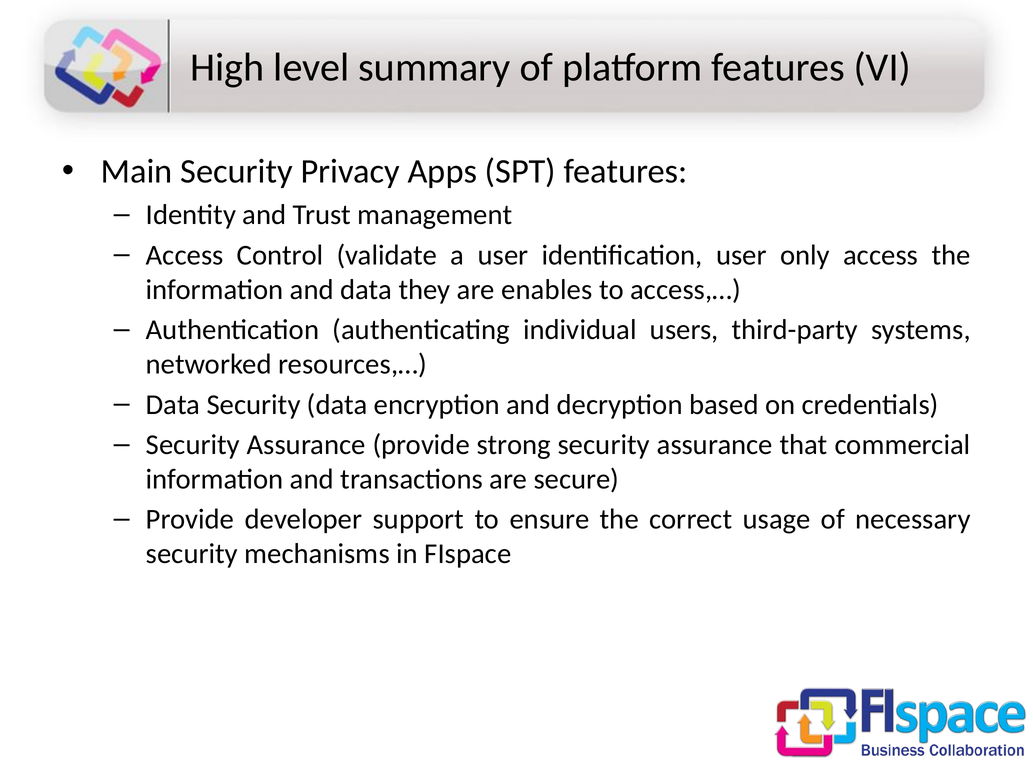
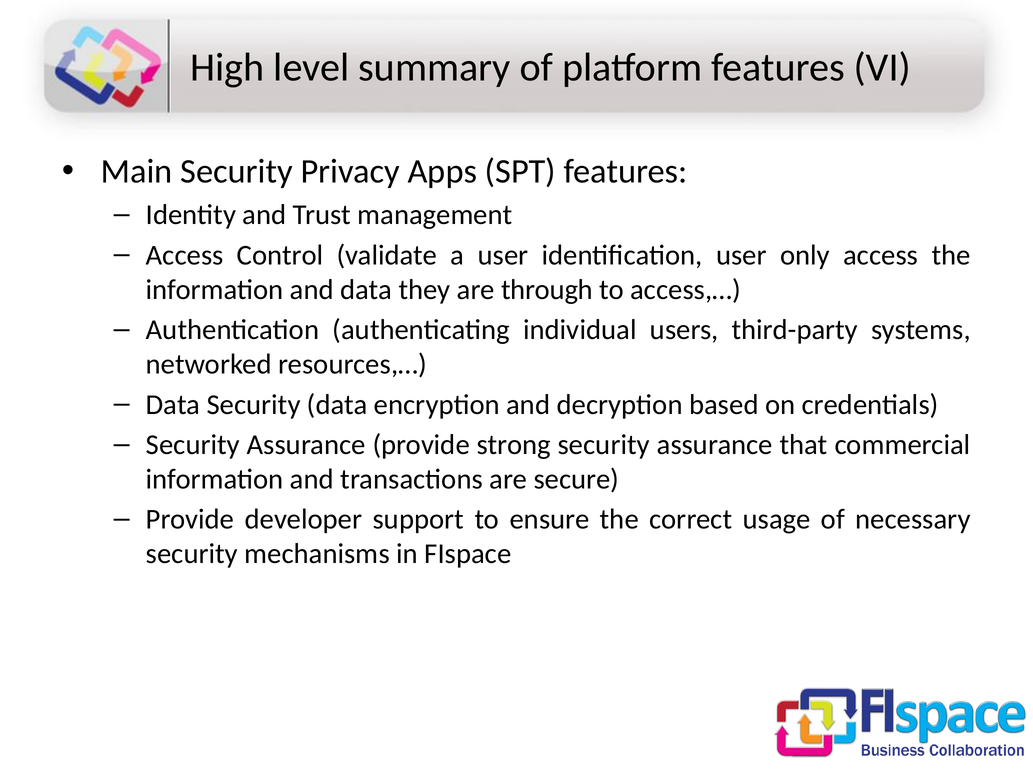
enables: enables -> through (547, 289)
